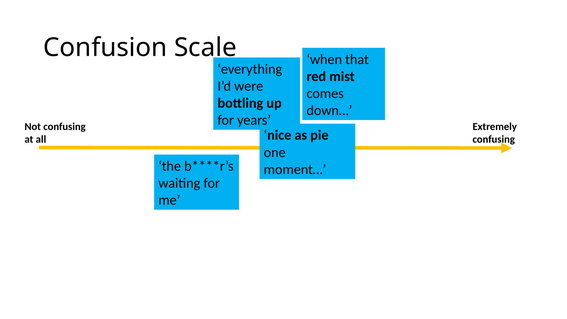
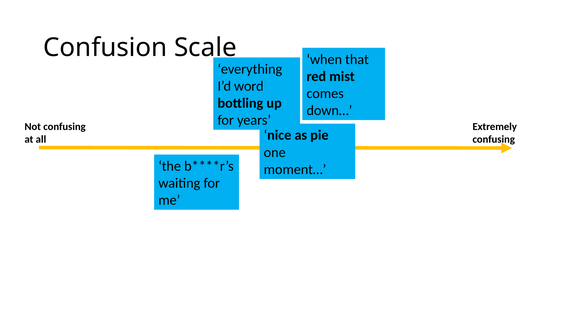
were: were -> word (249, 86)
